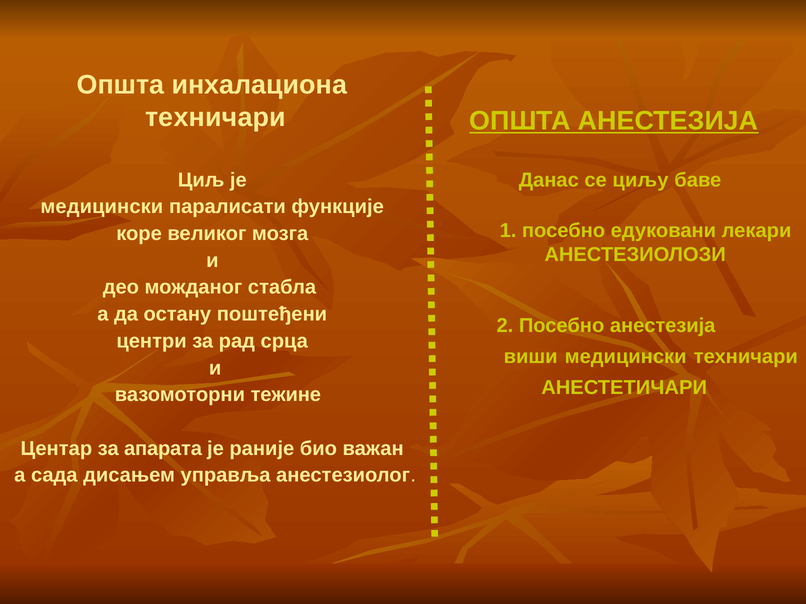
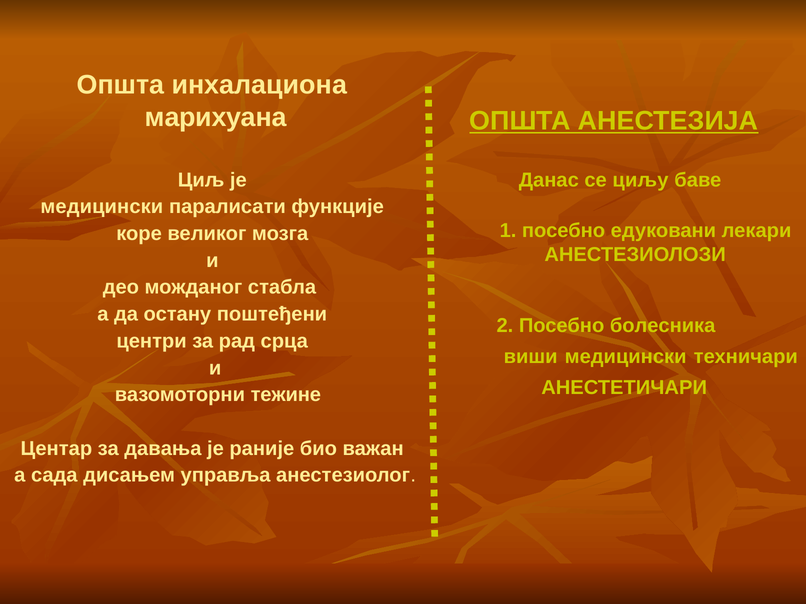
техничари: техничари -> марихуана (216, 117)
Посебно анестезија: анестезија -> болесника (663, 326)
апарата: апарата -> давања (163, 449)
